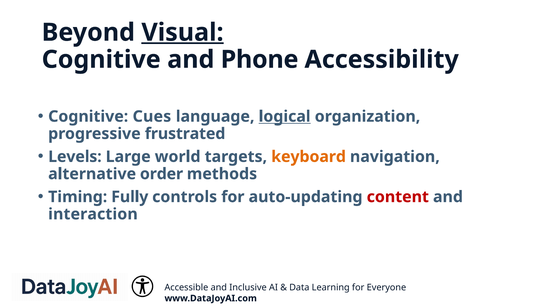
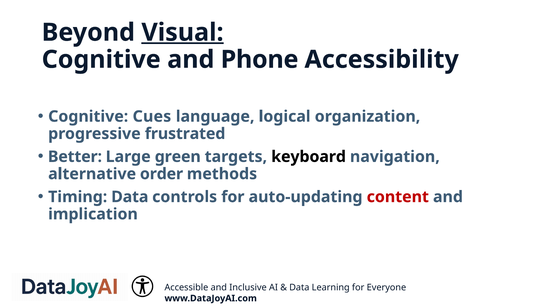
logical underline: present -> none (285, 116)
Levels: Levels -> Better (75, 157)
world: world -> green (178, 157)
keyboard colour: orange -> black (309, 157)
Timing Fully: Fully -> Data (130, 197)
interaction: interaction -> implication (93, 214)
